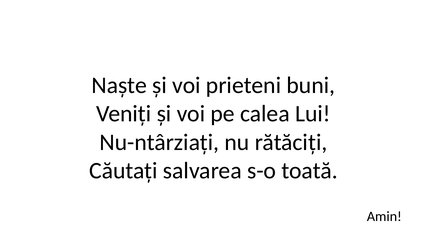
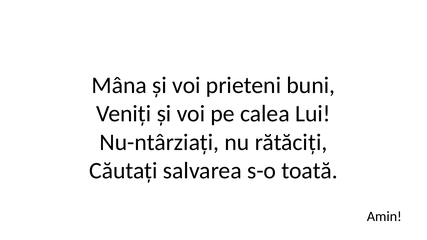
Naște: Naște -> Mâna (119, 85)
